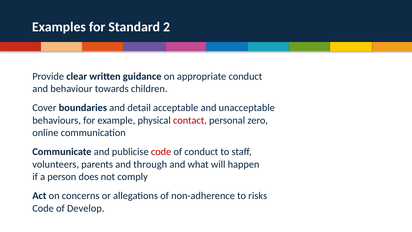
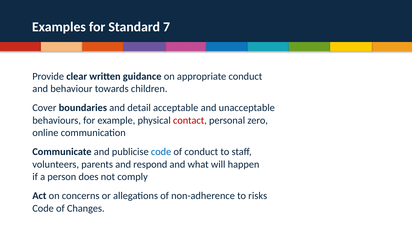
2: 2 -> 7 (167, 27)
code colour: red -> blue (161, 152)
through: through -> respond (150, 164)
Develop: Develop -> Changes (86, 208)
